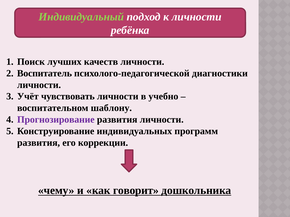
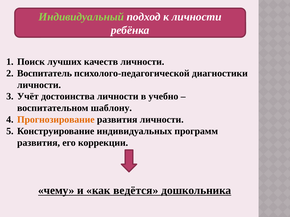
чувствовать: чувствовать -> достоинства (68, 97)
Прогнозирование colour: purple -> orange (56, 120)
говорит: говорит -> ведётся (136, 191)
